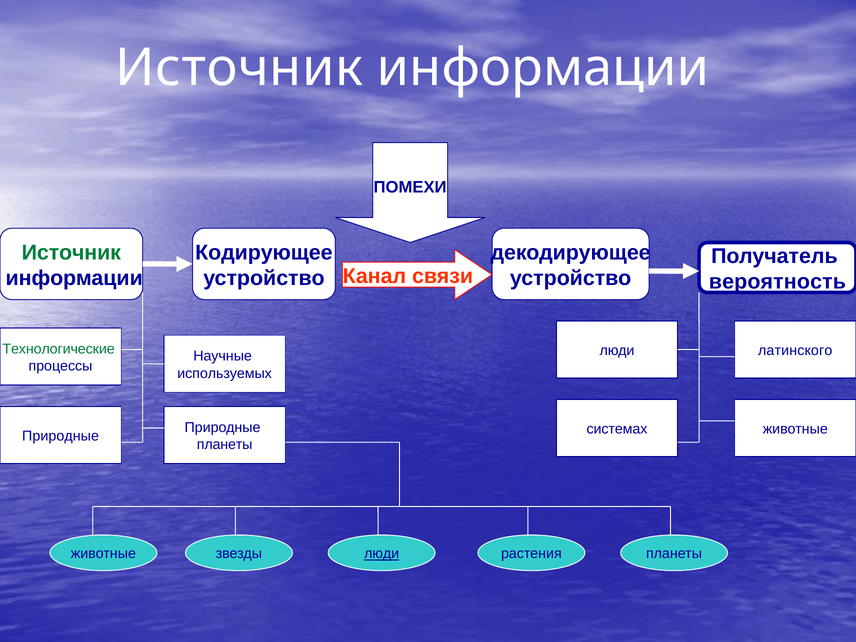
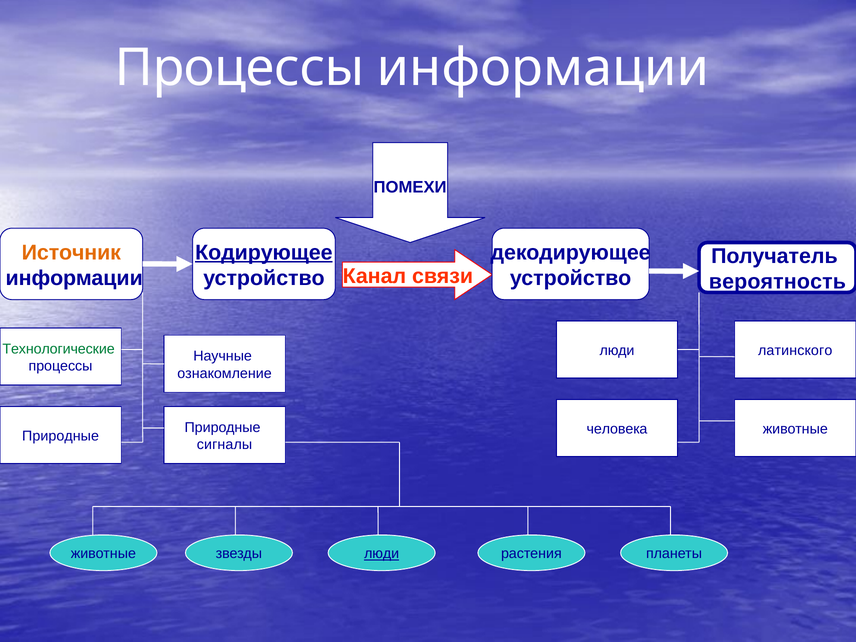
Источник: Источник -> Процессы (240, 68)
Источник colour: green -> orange (71, 253)
Кодирующее underline: none -> present (264, 253)
используемых: используемых -> ознакомление (225, 373)
системах: системах -> человека (617, 429)
планеты: планеты -> сигналы (225, 445)
